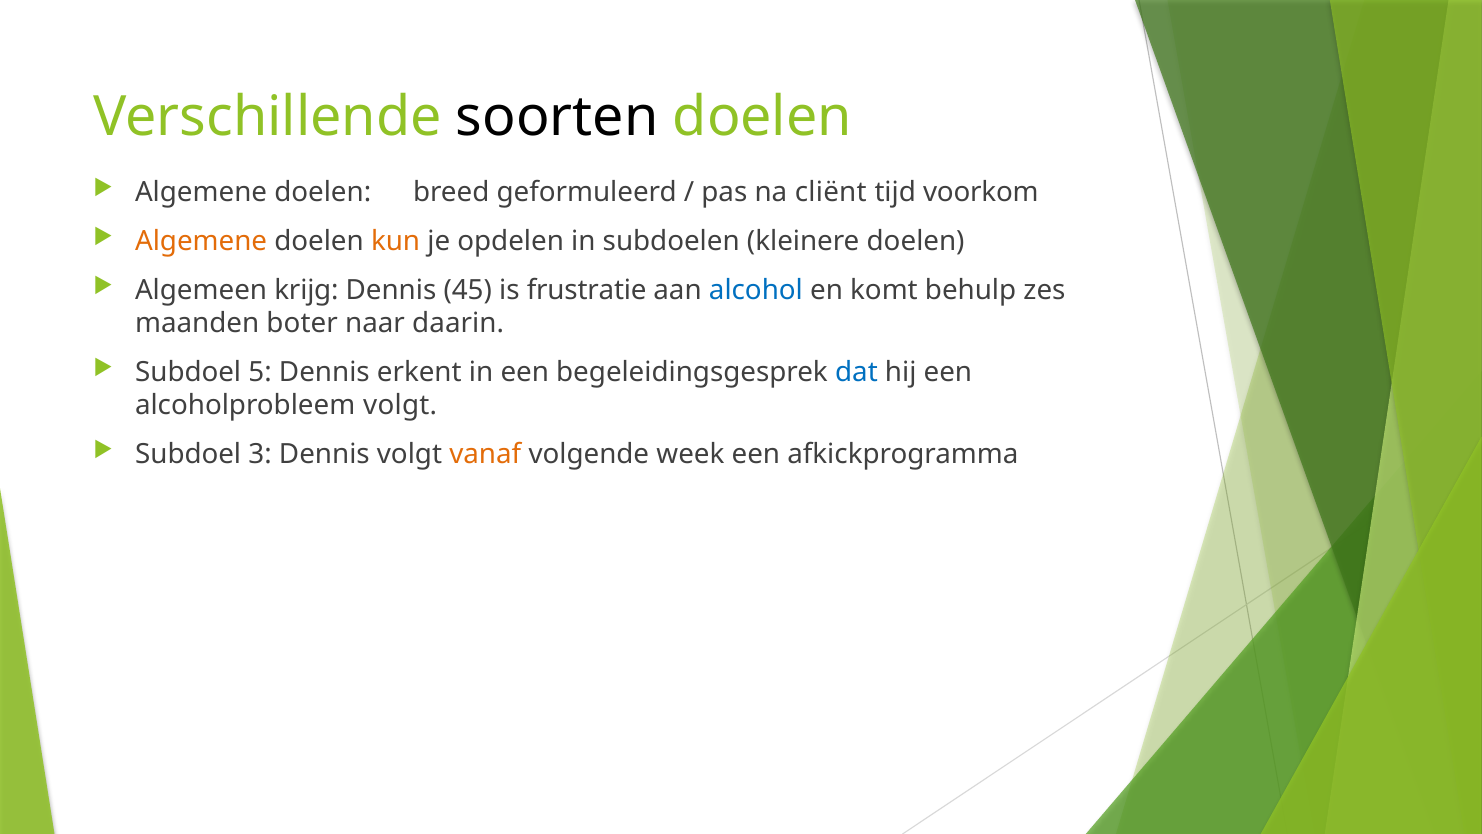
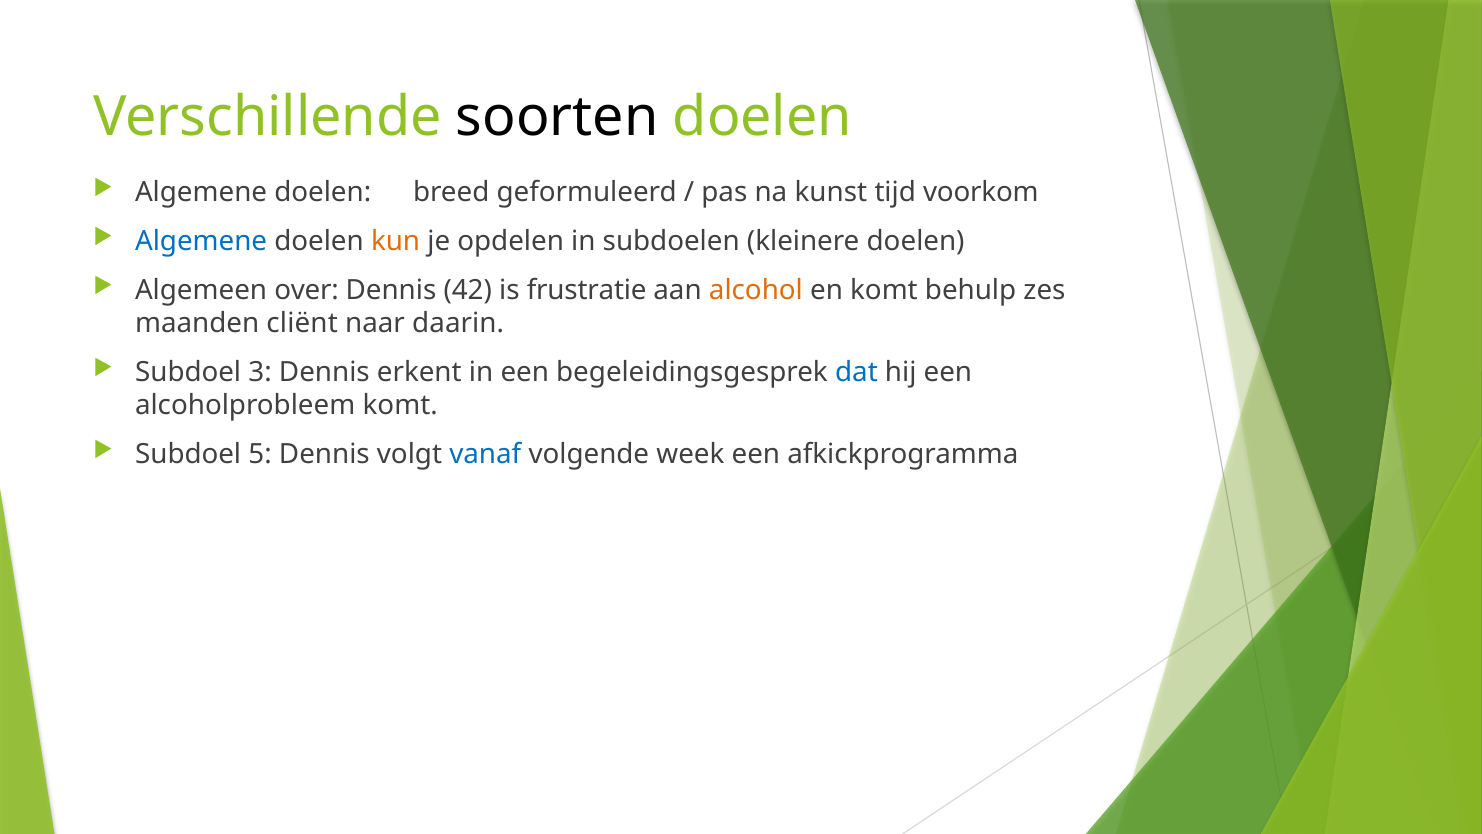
cliënt: cliënt -> kunst (831, 192)
Algemene colour: orange -> blue (201, 241)
krijg: krijg -> over (307, 290)
45: 45 -> 42 (468, 290)
alcohol colour: blue -> orange (756, 290)
boter: boter -> cliënt (302, 323)
5: 5 -> 3 (260, 372)
alcoholprobleem volgt: volgt -> komt (400, 406)
3: 3 -> 5 (260, 454)
vanaf colour: orange -> blue (485, 454)
